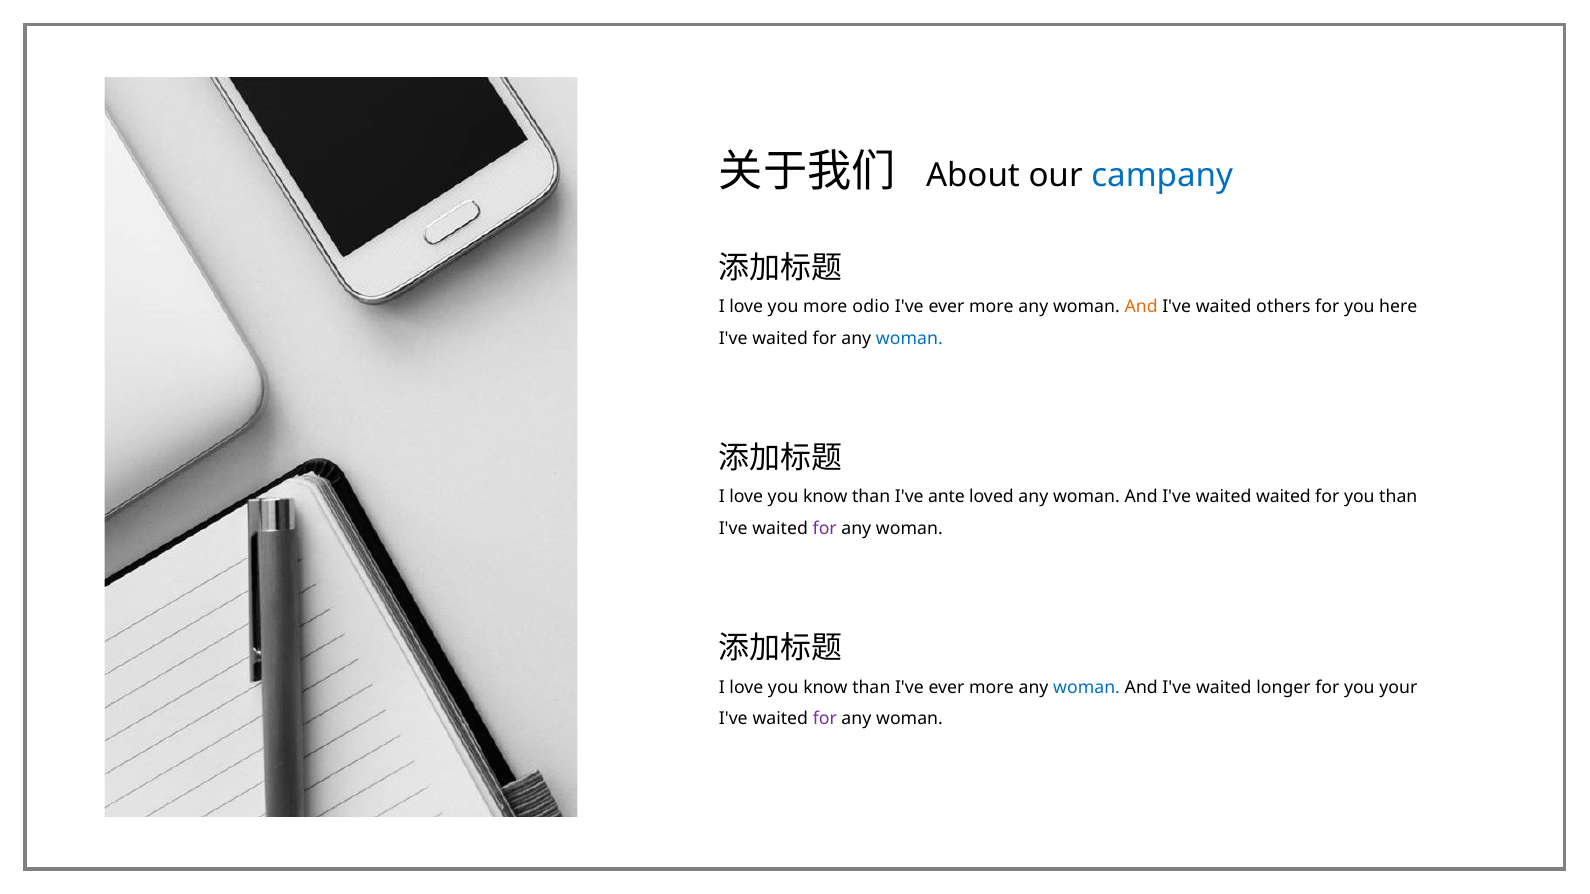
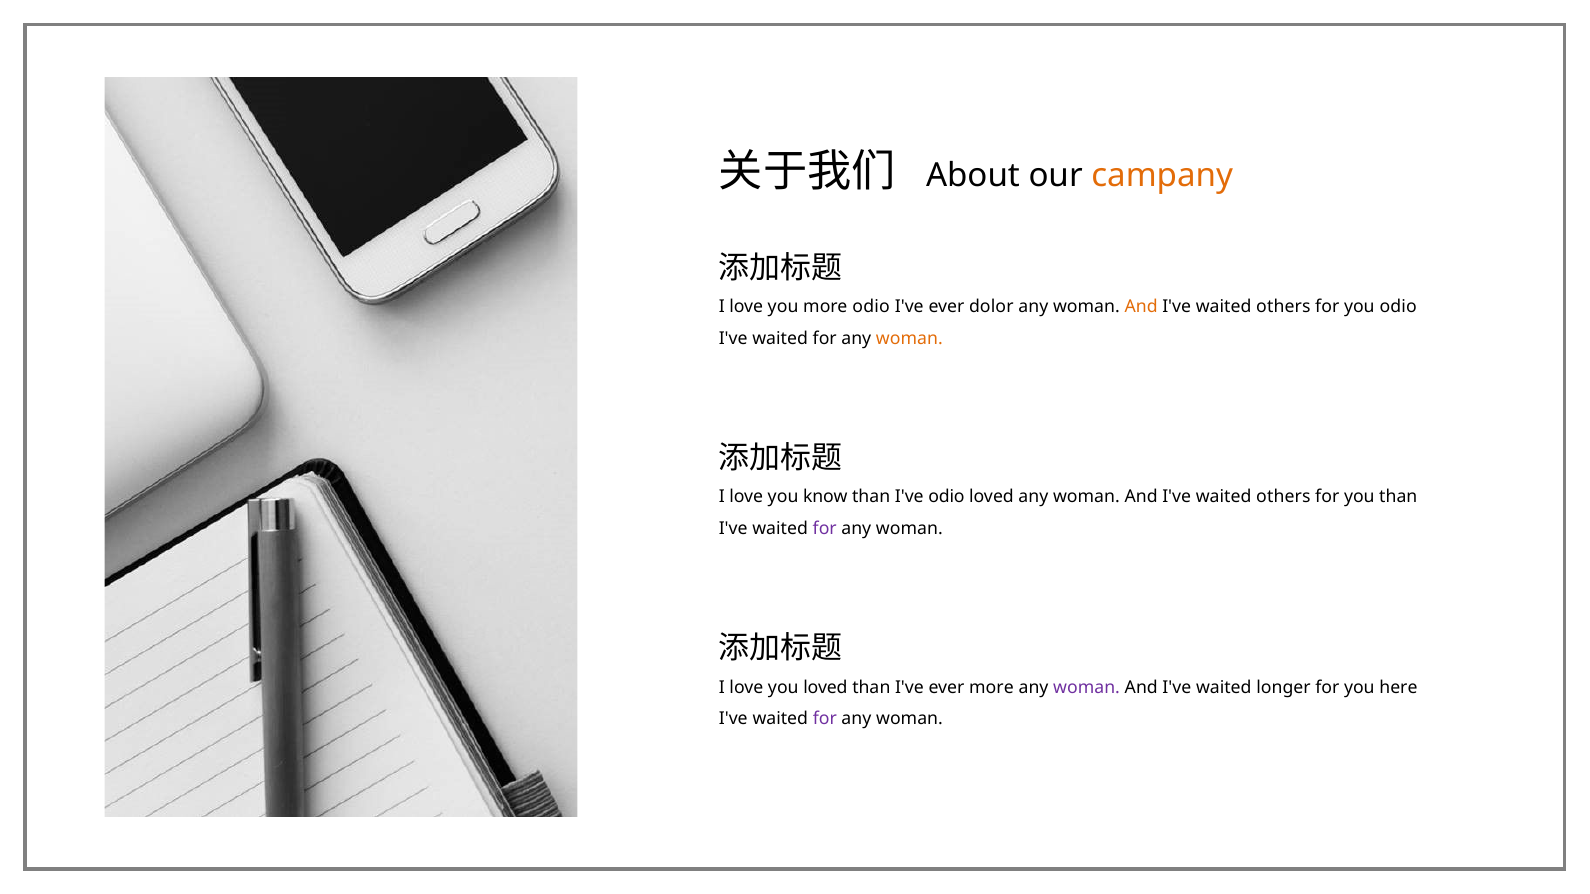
campany colour: blue -> orange (1162, 175)
more: more -> dolor (991, 307)
you here: here -> odio (1398, 307)
woman colour: blue -> orange (909, 339)
I've ante: ante -> odio (947, 497)
waited: waited -> others (1283, 497)
know: know -> loved (825, 688)
woman colour: blue -> purple (1087, 688)
your: your -> here (1398, 688)
